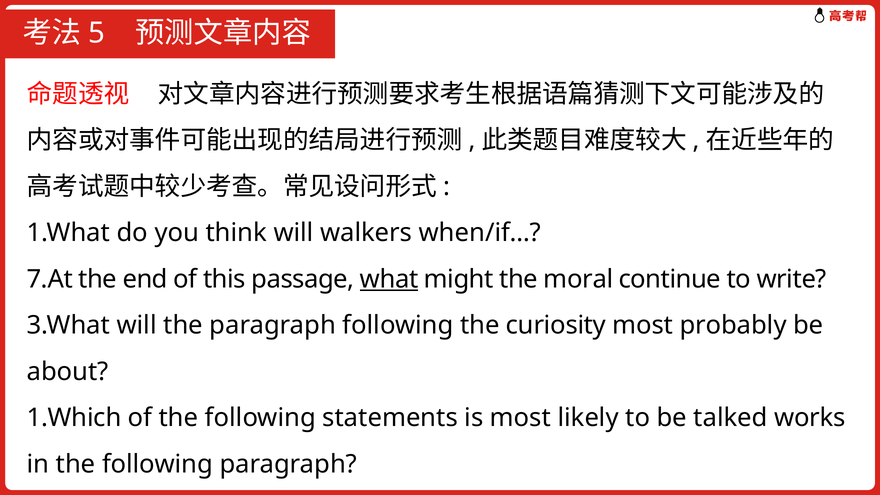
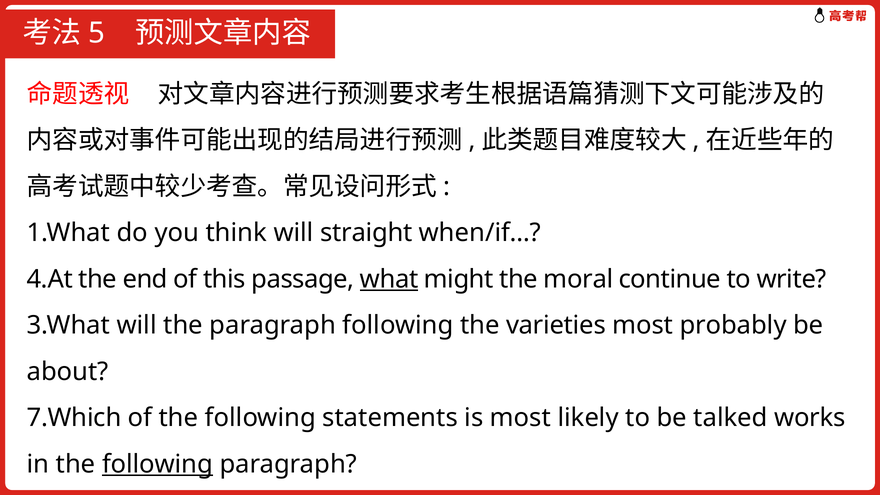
walkers: walkers -> straight (366, 233)
7.At: 7.At -> 4.At (50, 279)
curiosity: curiosity -> varieties (556, 325)
1.Which: 1.Which -> 7.Which (74, 418)
following underline: none -> present (157, 464)
